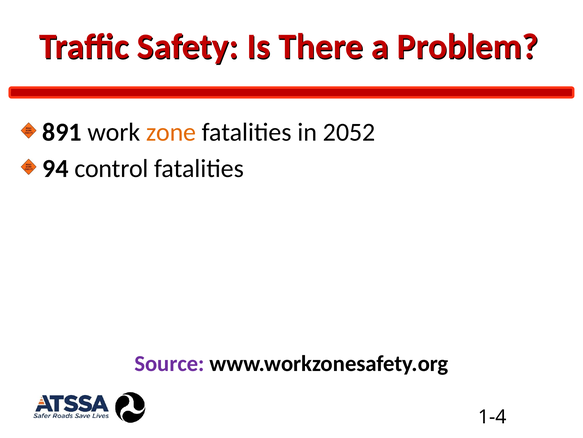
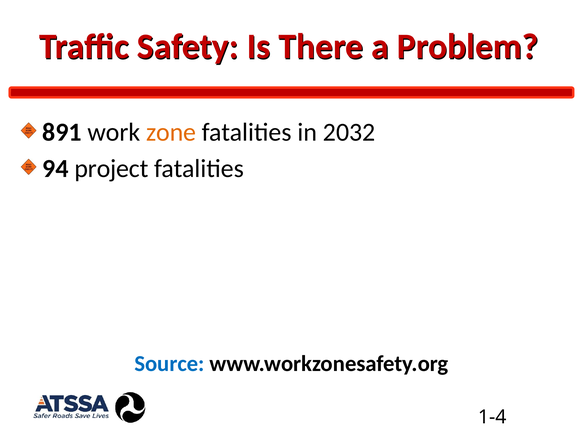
2052: 2052 -> 2032 (349, 132)
control: control -> project (111, 168)
Source colour: purple -> blue (169, 363)
